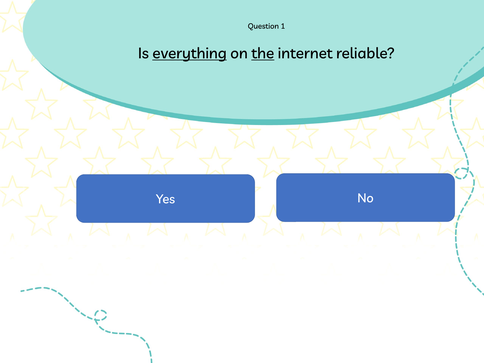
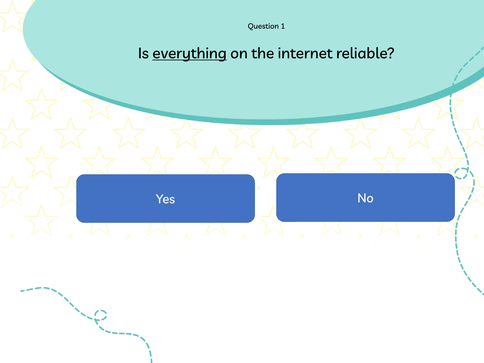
the underline: present -> none (263, 54)
